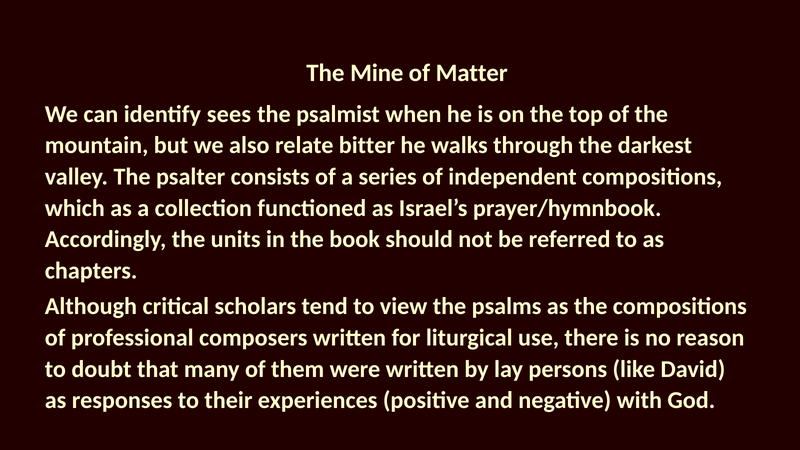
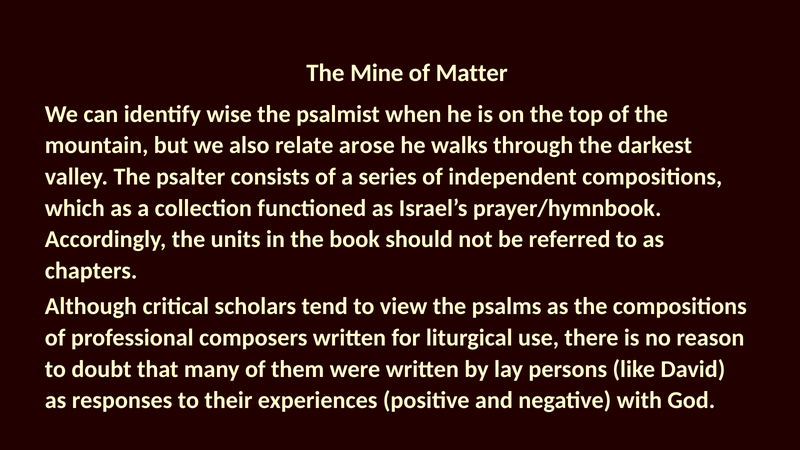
sees: sees -> wise (229, 114)
bitter: bitter -> arose (367, 145)
